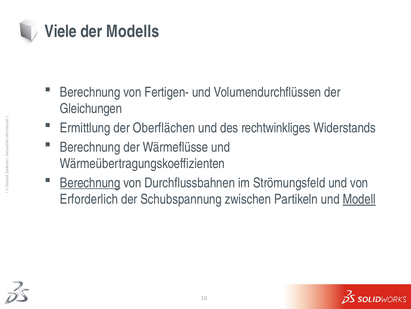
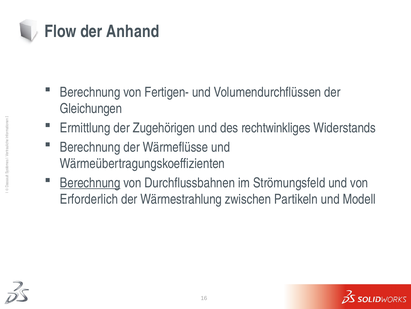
Viele: Viele -> Flow (61, 32)
Modells: Modells -> Anhand (133, 32)
Oberflächen: Oberflächen -> Zugehörigen (164, 128)
Schubspannung: Schubspannung -> Wärmestrahlung (181, 199)
Modell underline: present -> none (359, 199)
